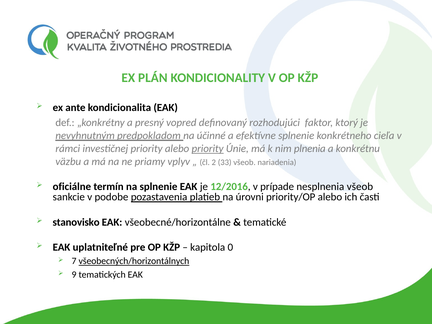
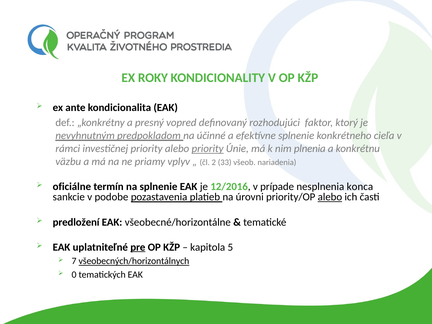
PLÁN: PLÁN -> ROKY (153, 78)
nesplnenia všeob: všeob -> konca (360, 187)
alebo underline: none -> present (330, 197)
stanovisko: stanovisko -> predložení (76, 222)
pre underline: none -> present (138, 247)
0: 0 -> 5 (230, 247)
9: 9 -> 0 (74, 275)
